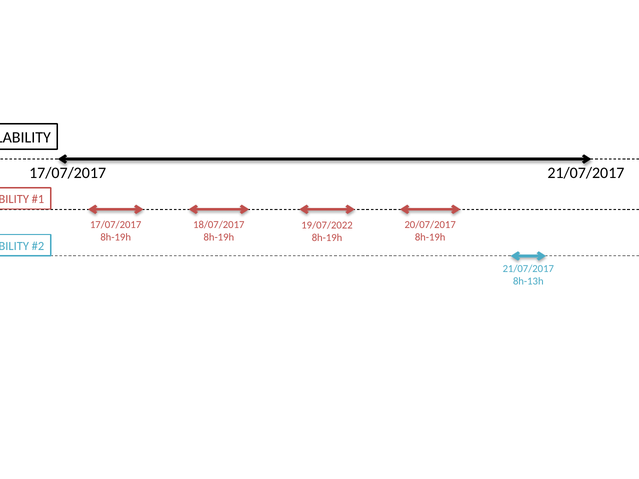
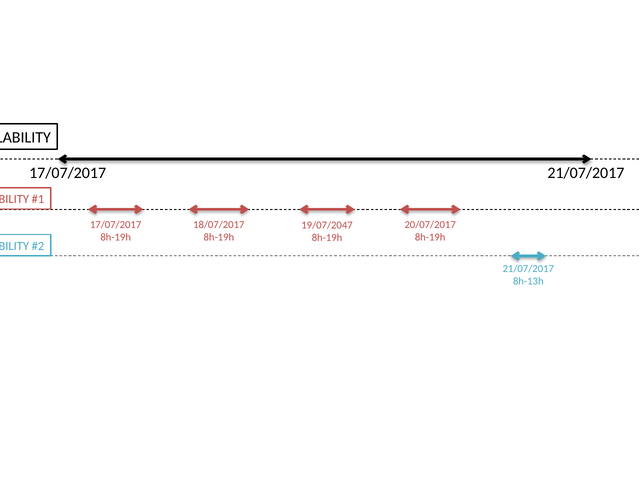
19/07/2022: 19/07/2022 -> 19/07/2047 (327, 225)
